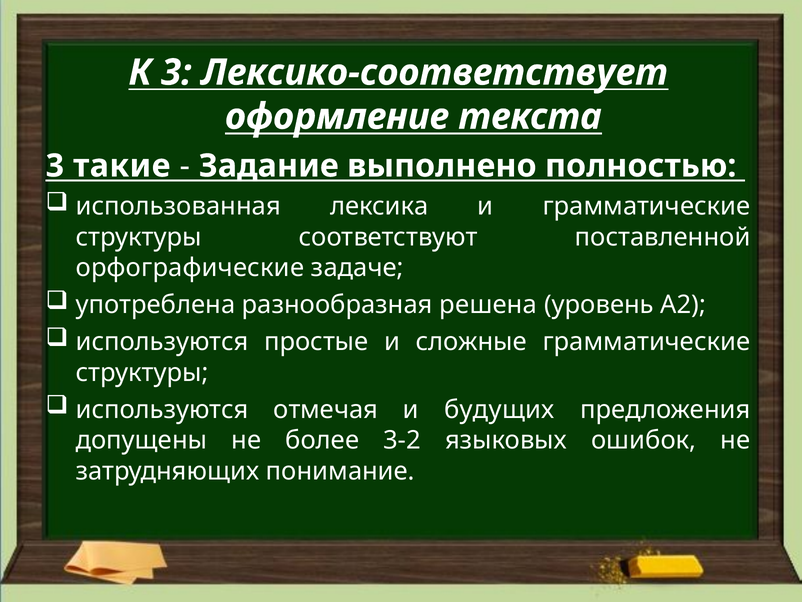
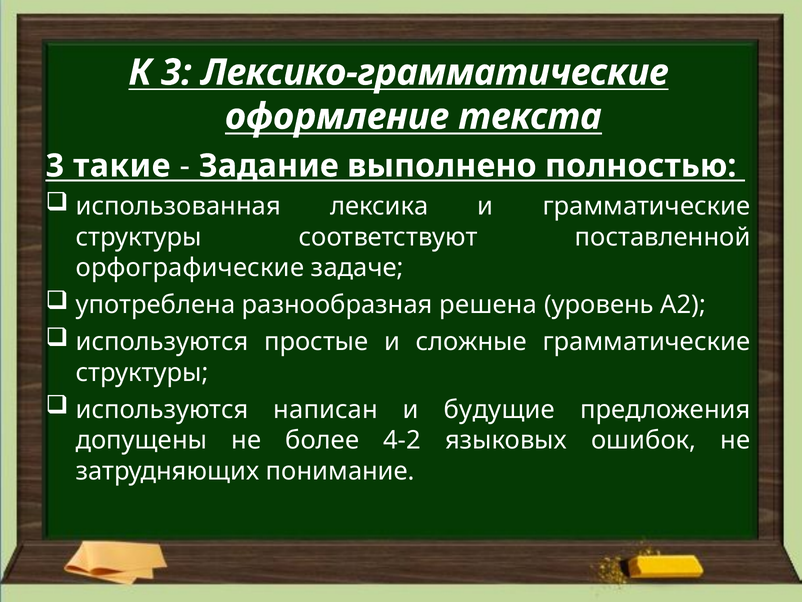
Лексико-соответствует: Лексико-соответствует -> Лексико-грамматические (435, 72)
отмечая: отмечая -> написан (326, 409)
будущих: будущих -> будущие (499, 409)
3-2: 3-2 -> 4-2 (402, 440)
